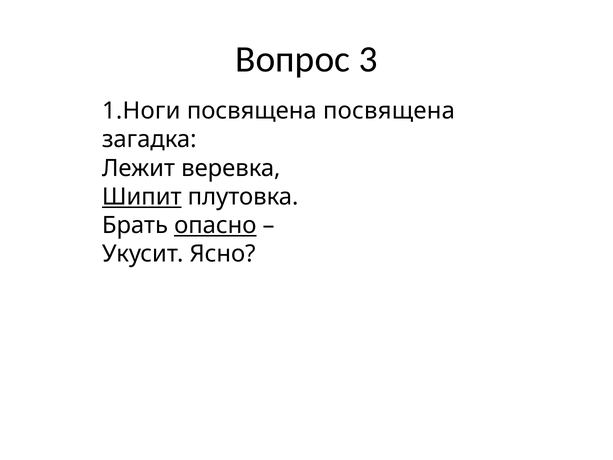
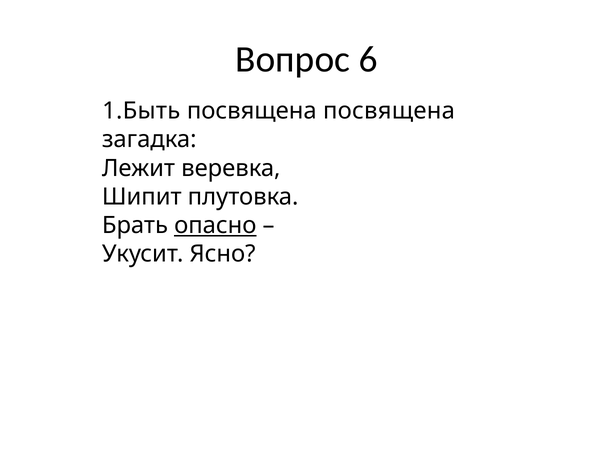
3: 3 -> 6 (368, 59)
1.Ноги: 1.Ноги -> 1.Быть (141, 111)
Шипит underline: present -> none (142, 197)
